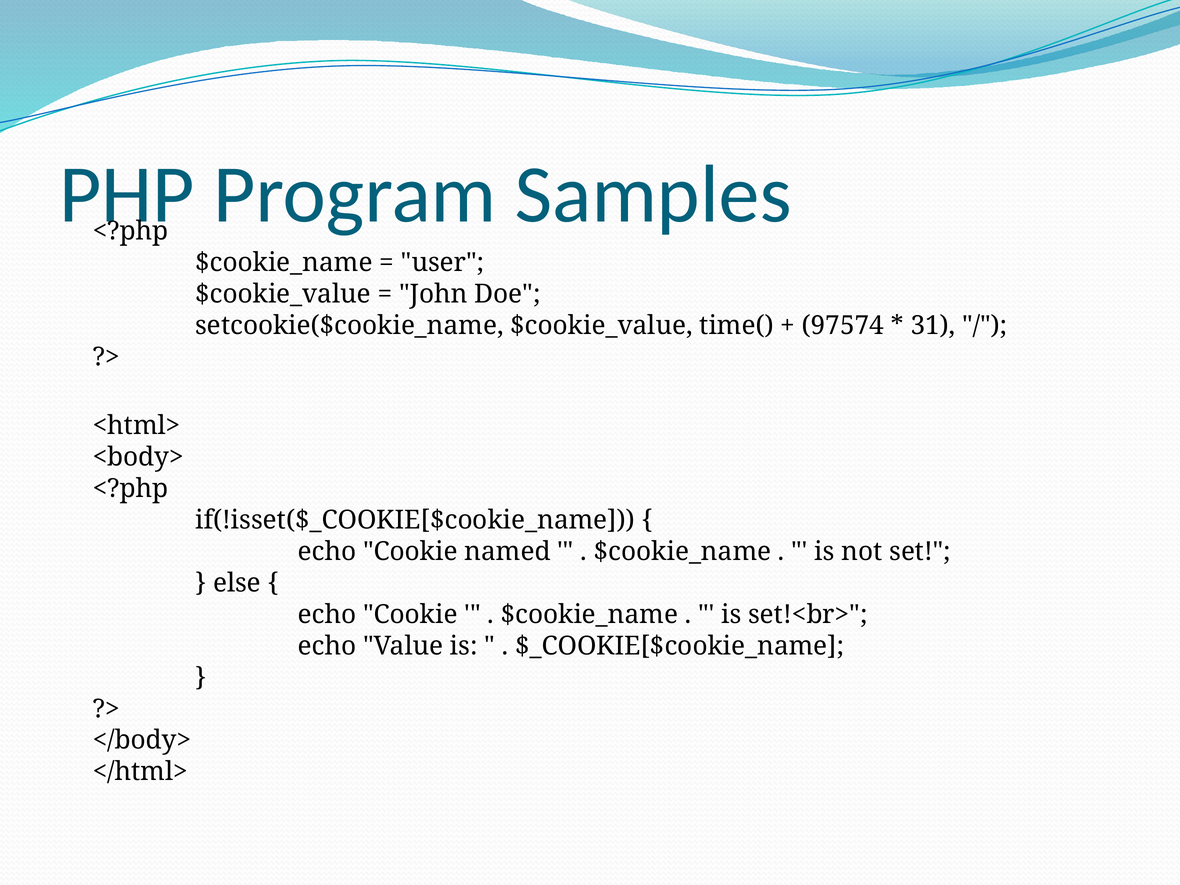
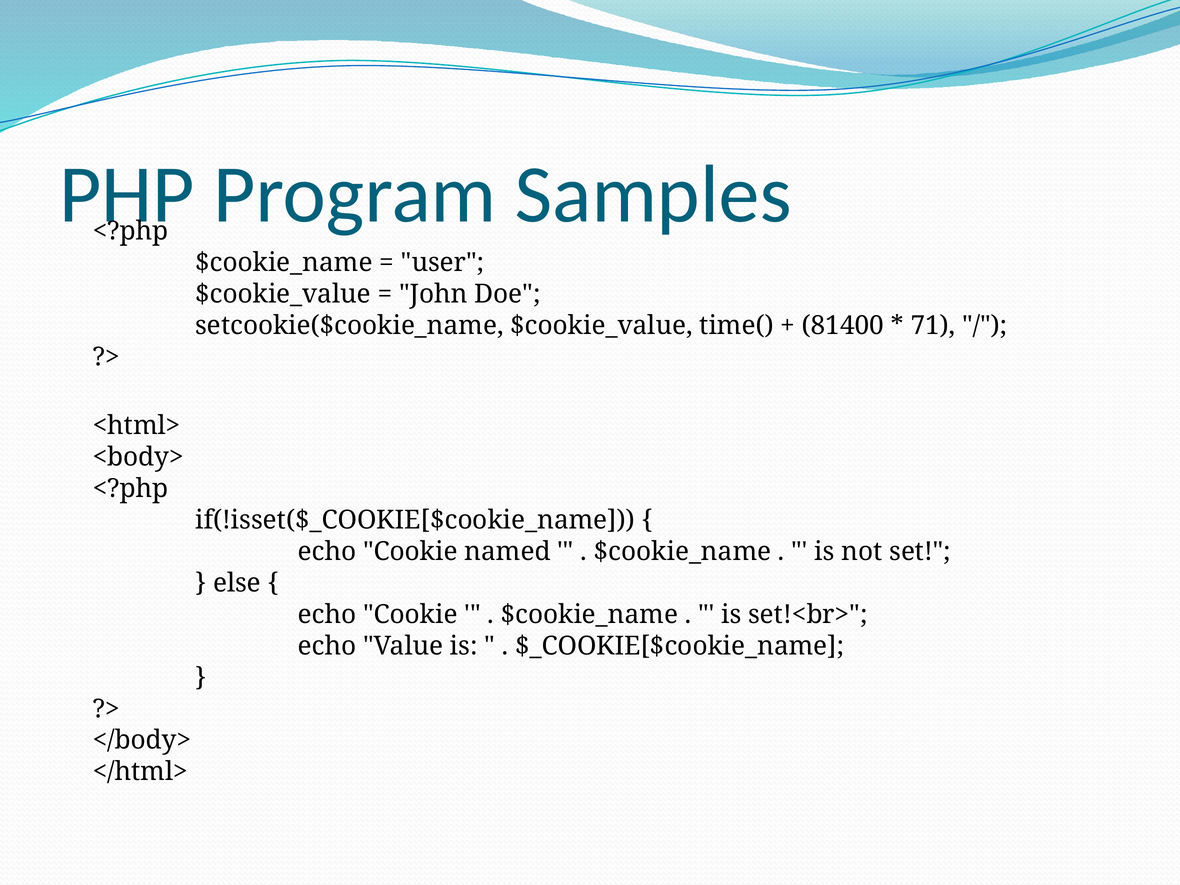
97574: 97574 -> 81400 (843, 326)
31: 31 -> 71 (933, 326)
